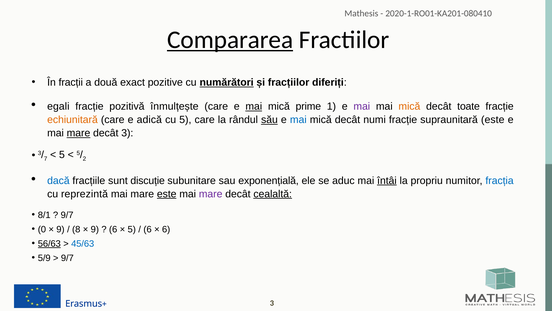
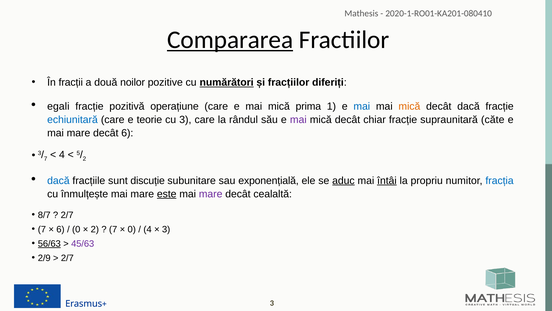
exact: exact -> noilor (133, 82)
înmulțește: înmulțește -> operațiune (175, 106)
mai underline: present -> none (254, 106)
prime: prime -> prima (308, 106)
mai colour: purple -> blue (362, 106)
decât toate: toate -> dacă (468, 106)
echiunitară colour: orange -> blue (72, 120)
adică: adică -> teorie (149, 120)
cu 5: 5 -> 3 (185, 120)
său underline: present -> none (269, 120)
mai colour: blue -> purple (298, 120)
numi: numi -> chiar (375, 120)
supraunitară este: este -> căte (493, 120)
mare underline: present -> none (78, 133)
decât 3: 3 -> 6 (127, 133)
5: 5 -> 4 (62, 155)
aduc underline: none -> present (343, 180)
reprezintă: reprezintă -> înmulțește (85, 194)
cealaltă underline: present -> none (273, 194)
8/1: 8/1 -> 8/7 (44, 215)
9/7: 9/7 -> 2/7 (67, 215)
0: 0 -> 7 (42, 229)
9: 9 -> 6 (60, 229)
8: 8 -> 0 (76, 229)
9: 9 -> 2 (95, 229)
6: 6 -> 7 (113, 229)
5: 5 -> 0 (132, 229)
6: 6 -> 4 (148, 229)
6: 6 -> 3 (166, 229)
45/63 colour: blue -> purple (83, 243)
5/9: 5/9 -> 2/9 (44, 258)
9/7: 9/7 -> 2/7 (67, 258)
